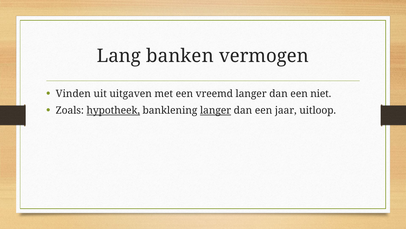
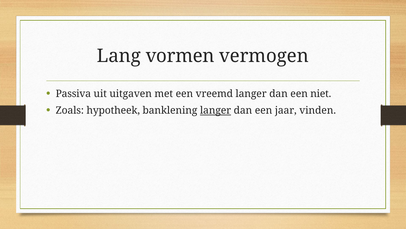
banken: banken -> vormen (180, 56)
Vinden: Vinden -> Passiva (73, 93)
hypotheek underline: present -> none (113, 110)
uitloop: uitloop -> vinden (318, 110)
